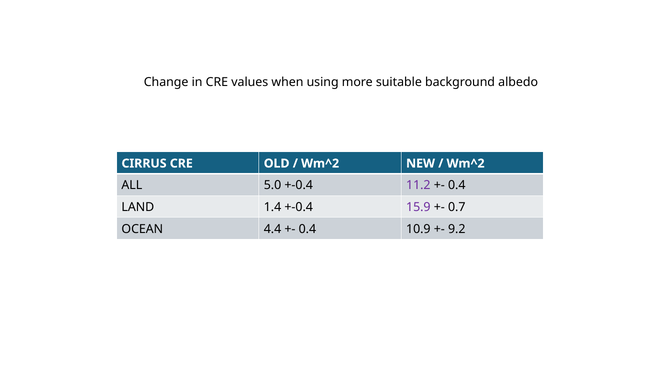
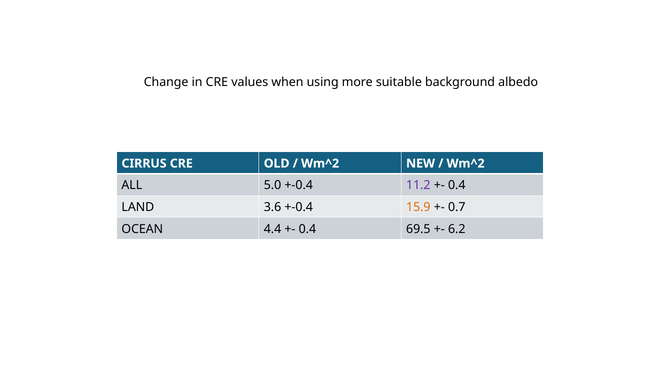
1.4: 1.4 -> 3.6 (273, 207)
15.9 colour: purple -> orange (418, 207)
10.9: 10.9 -> 69.5 (418, 229)
9.2: 9.2 -> 6.2 (457, 229)
